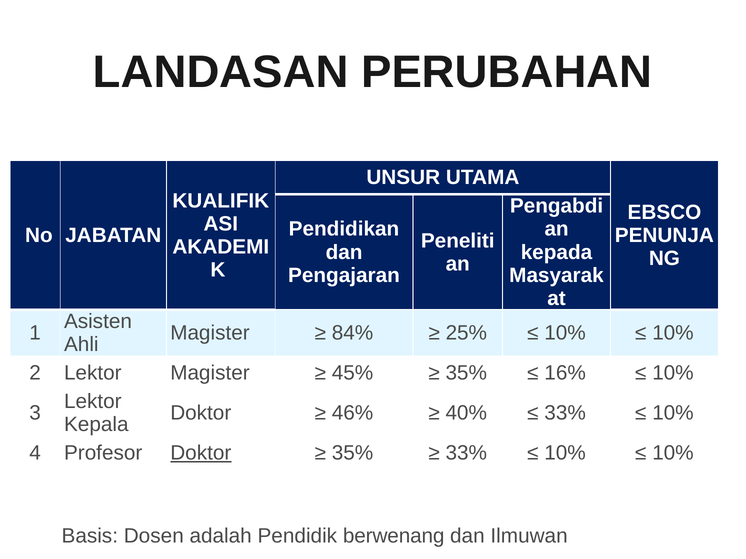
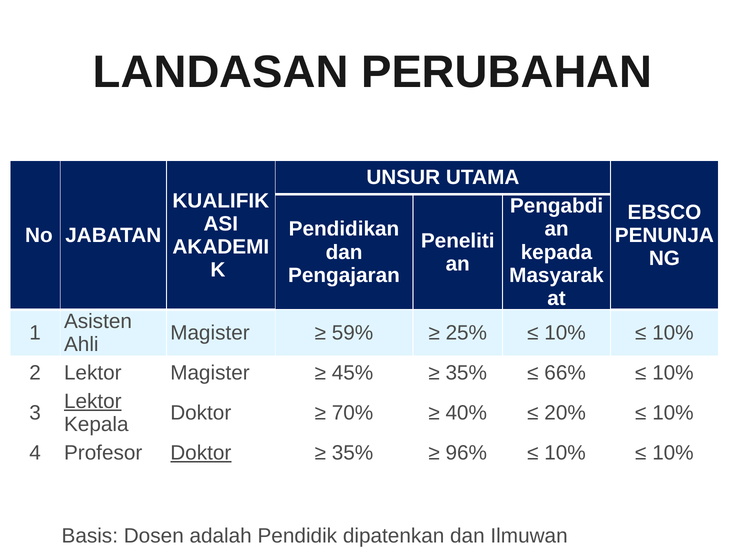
84%: 84% -> 59% (353, 333)
16%: 16% -> 66% (565, 373)
Lektor underline: none -> present (93, 402)
46%: 46% -> 70% (353, 413)
33%: 33% -> 20% (565, 413)
33%: 33% -> 96% (466, 453)
berwenang: berwenang -> dipatenkan (394, 536)
